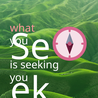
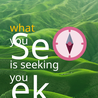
what colour: pink -> yellow (22, 28)
